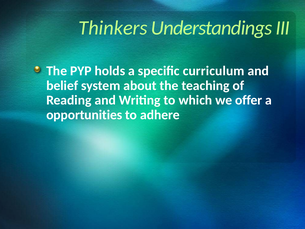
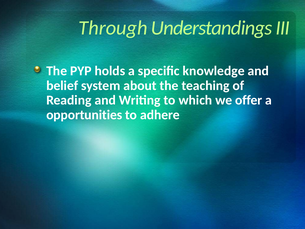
Thinkers: Thinkers -> Through (113, 28)
curriculum: curriculum -> knowledge (214, 71)
